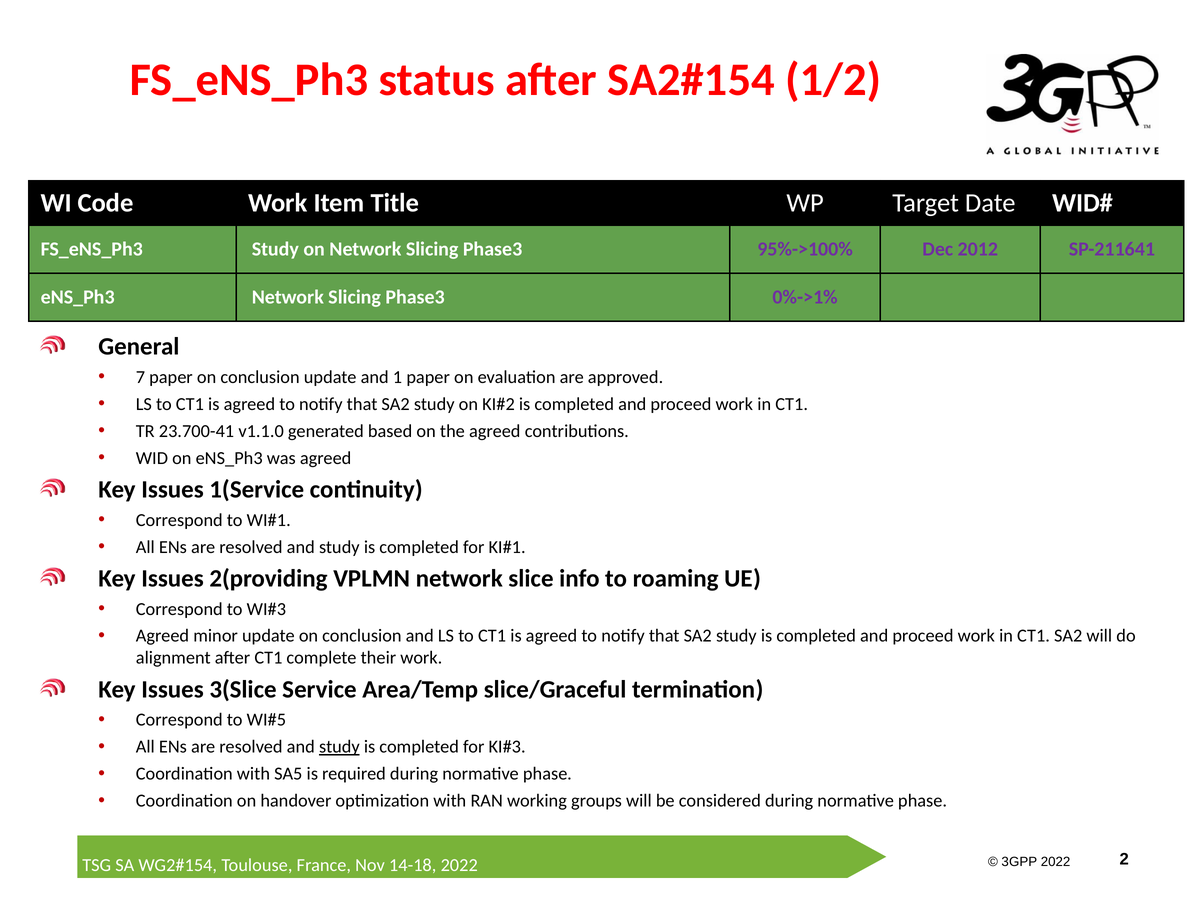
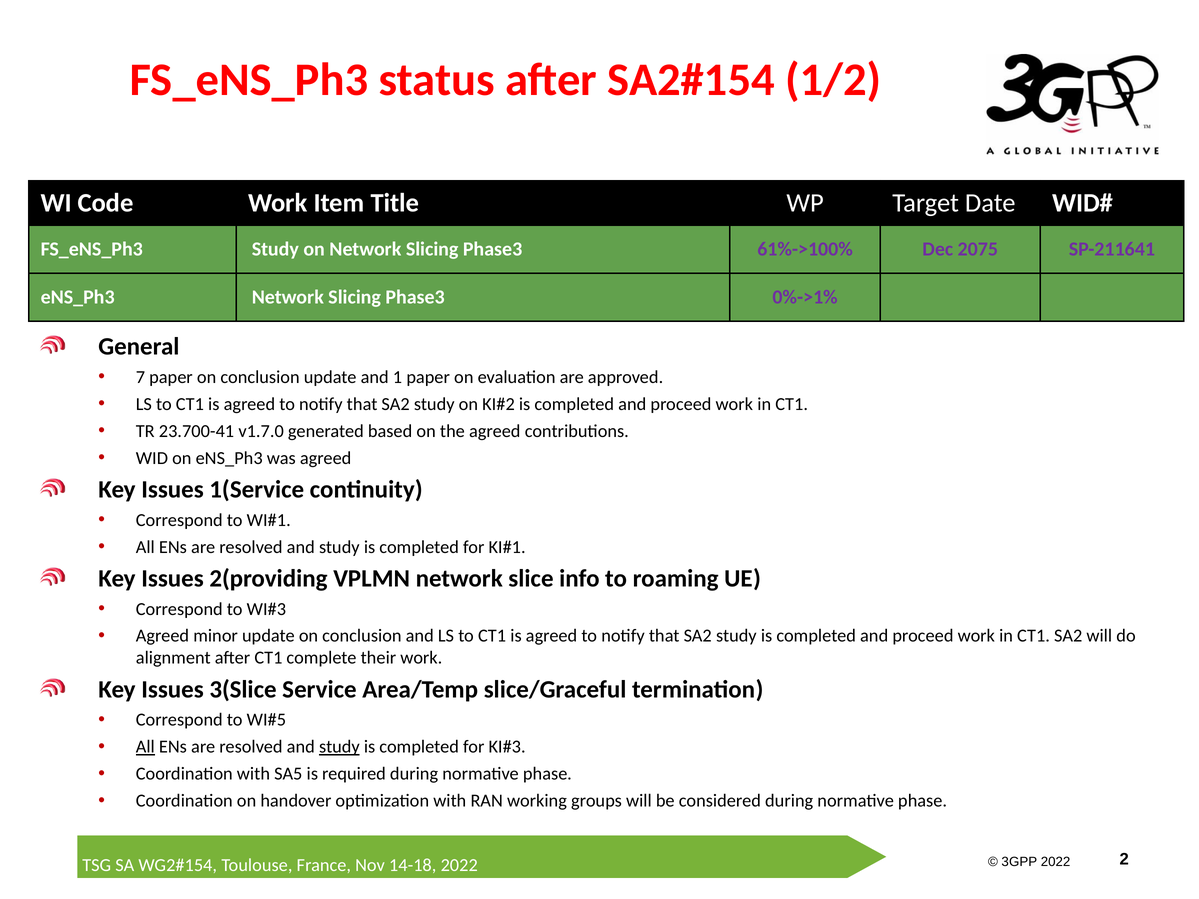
95%->100%: 95%->100% -> 61%->100% (805, 249)
Dec 2012: 2012 -> 2075 (978, 249)
v1.1.0: v1.1.0 -> v1.7.0 (261, 431)
All underline: none -> present (145, 747)
